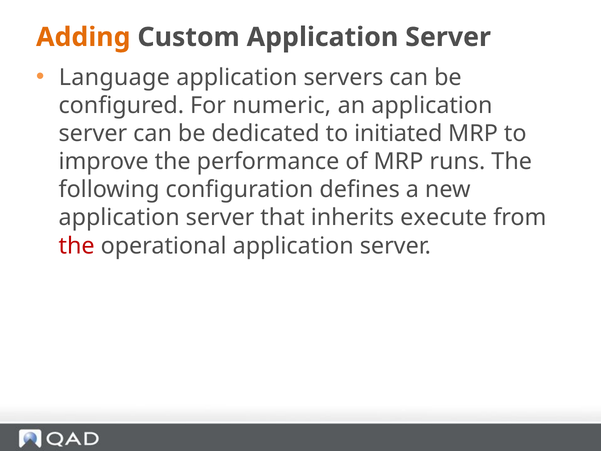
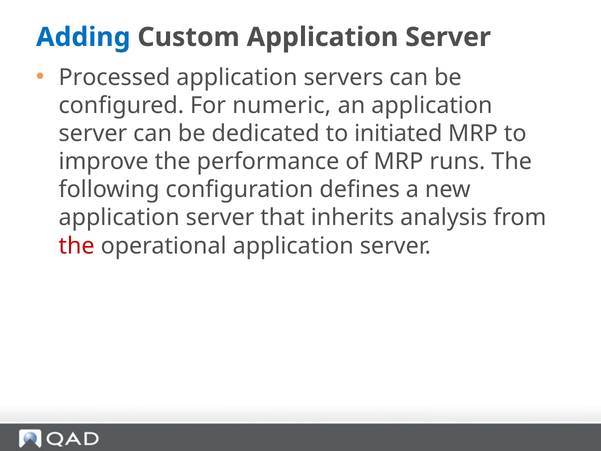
Adding colour: orange -> blue (83, 37)
Language: Language -> Processed (114, 77)
execute: execute -> analysis (444, 218)
